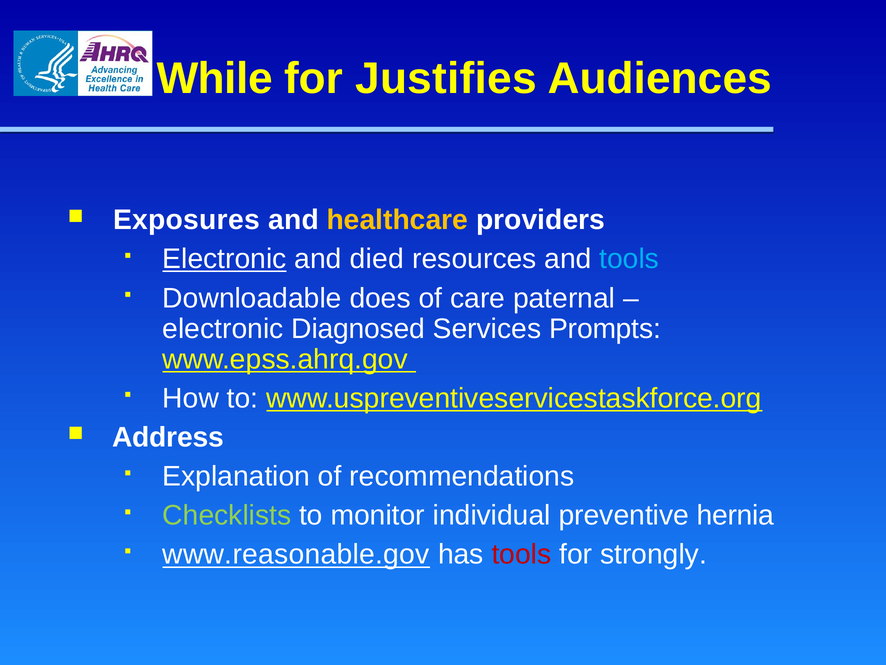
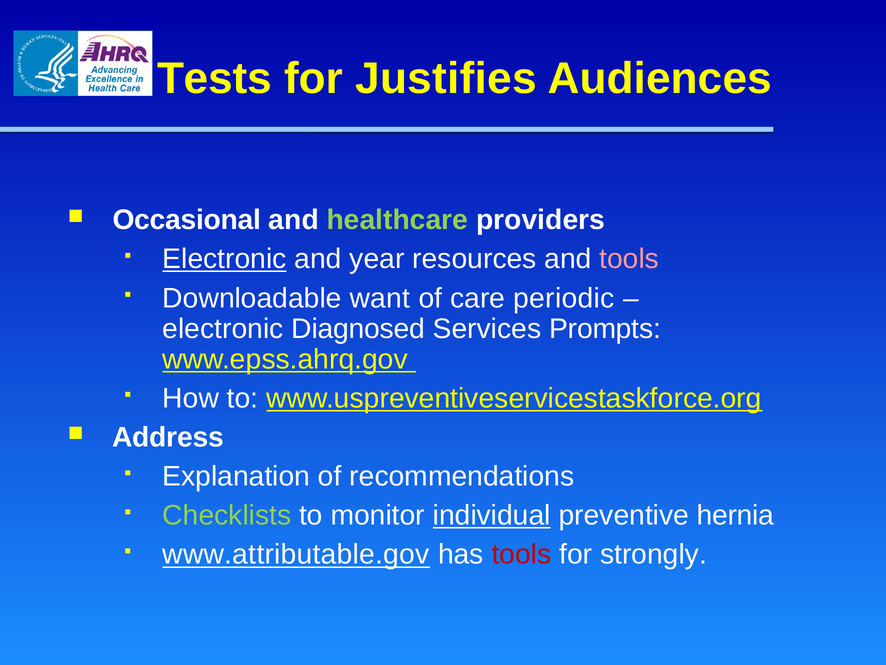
While: While -> Tests (215, 79)
Exposures: Exposures -> Occasional (187, 220)
healthcare colour: yellow -> light green (397, 220)
died: died -> year (377, 259)
tools colour: light blue -> pink (629, 259)
does: does -> want (380, 298)
paternal: paternal -> periodic (564, 298)
individual underline: none -> present (492, 515)
www.reasonable.gov: www.reasonable.gov -> www.attributable.gov (296, 554)
